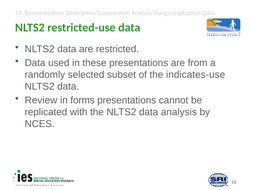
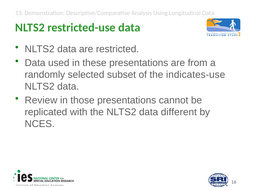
forms: forms -> those (82, 100)
data analysis: analysis -> different (179, 112)
